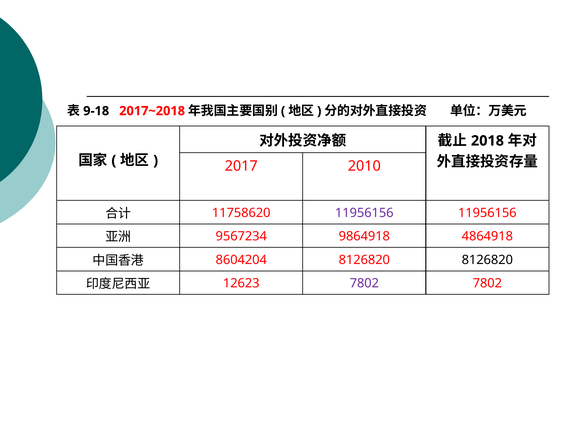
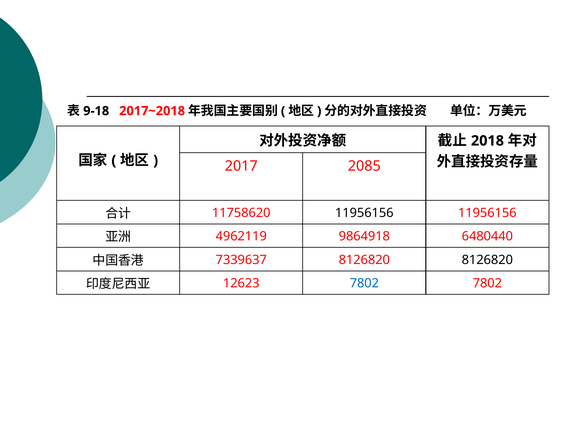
2010: 2010 -> 2085 (364, 166)
11956156 colour: purple -> black (364, 213)
9567234: 9567234 -> 4962119 (241, 236)
4864918: 4864918 -> 6480440 (487, 236)
8604204: 8604204 -> 7339637 (241, 260)
7802 colour: purple -> blue (364, 283)
